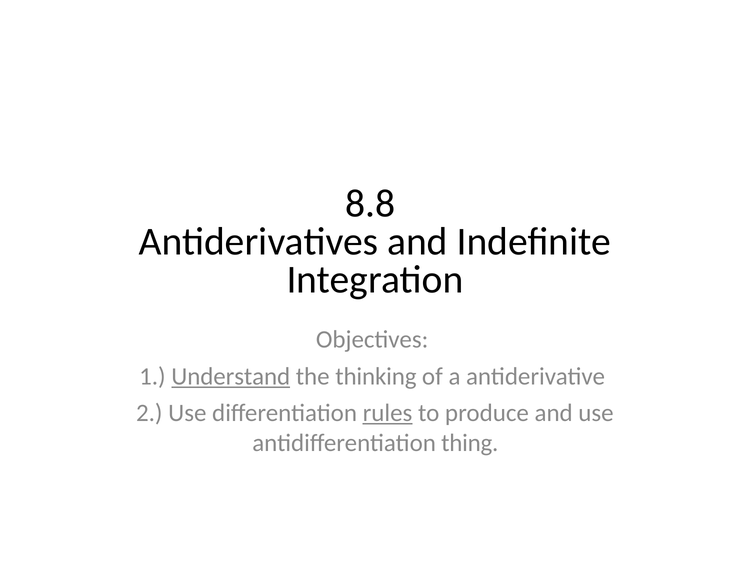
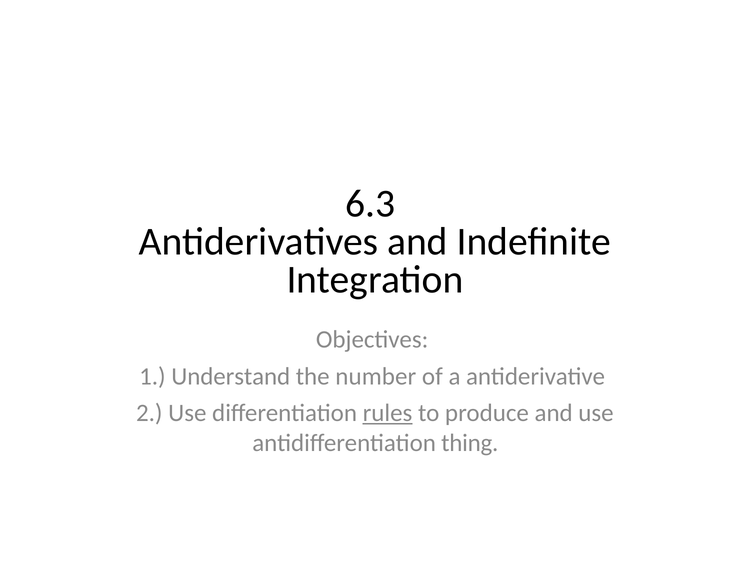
8.8: 8.8 -> 6.3 (370, 203)
Understand underline: present -> none (231, 376)
thinking: thinking -> number (376, 376)
